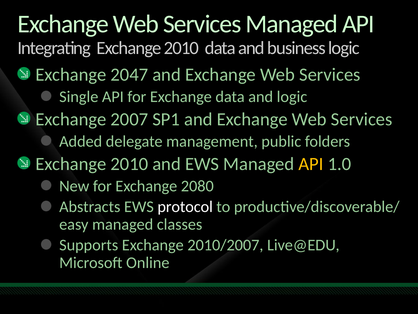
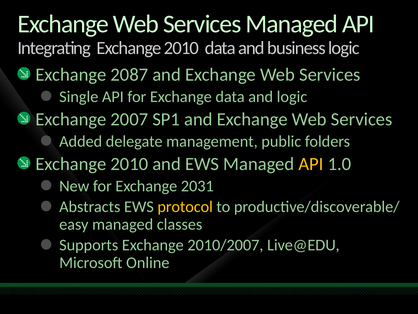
2047: 2047 -> 2087 (129, 75)
2080: 2080 -> 2031 (197, 186)
protocol colour: white -> yellow (185, 207)
